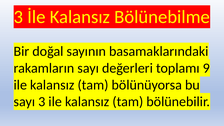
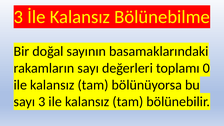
9: 9 -> 0 (206, 68)
